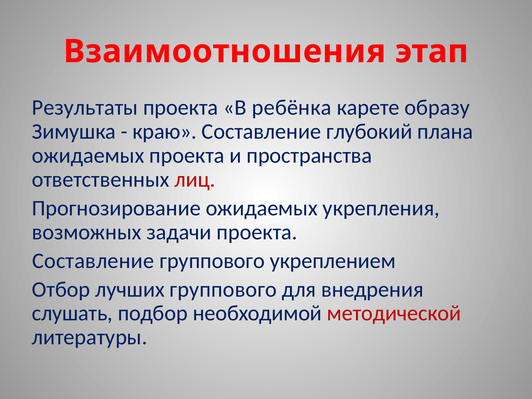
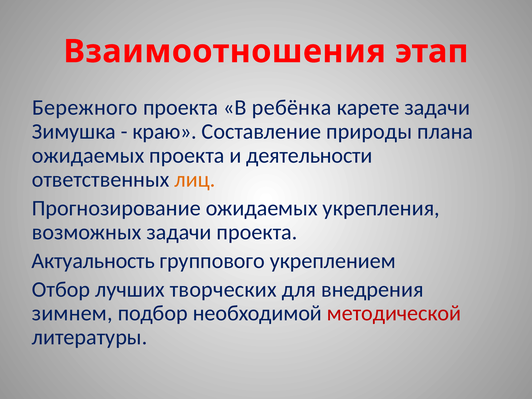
Результаты: Результаты -> Бережного (85, 108)
карете образу: образу -> задачи (437, 108)
глубокий: глубокий -> природы (369, 132)
пространства: пространства -> деятельности (309, 155)
лиц colour: red -> orange (195, 179)
Составление: Составление -> Актуальность (93, 261)
лучших группового: группового -> творческих (223, 289)
слушать: слушать -> зимнем (72, 313)
